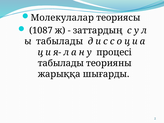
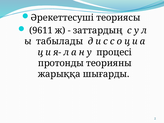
Молекулалар: Молекулалар -> Әрекеттесуші (62, 18)
1087: 1087 -> 9611 (41, 30)
табылады: табылады -> протонды (61, 63)
